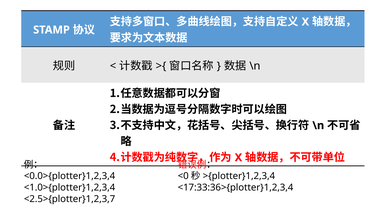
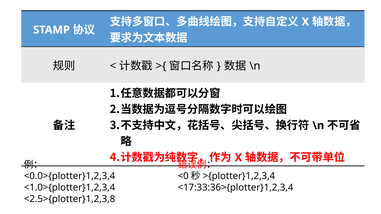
<2.5>{plotter}1,2,3,7: <2.5>{plotter}1,2,3,7 -> <2.5>{plotter}1,2,3,8 (70, 199)
